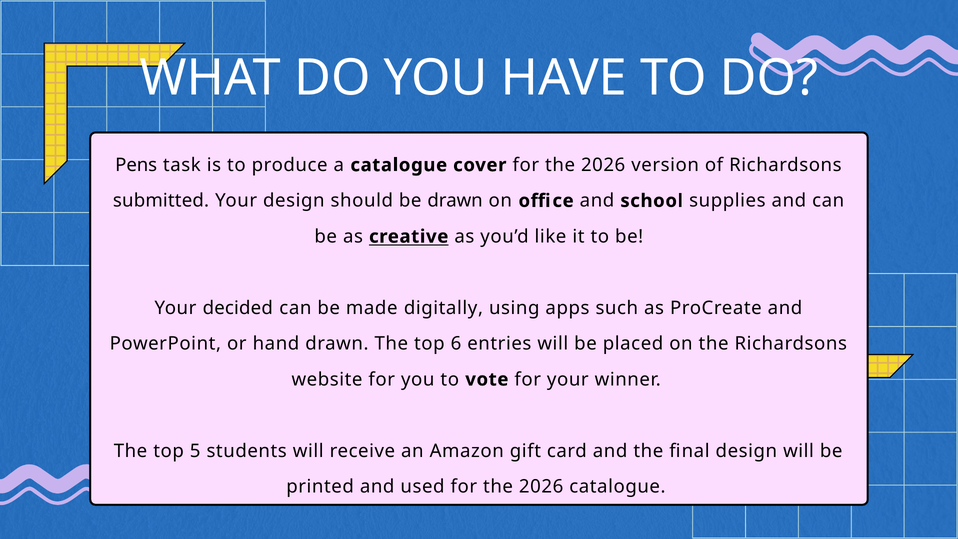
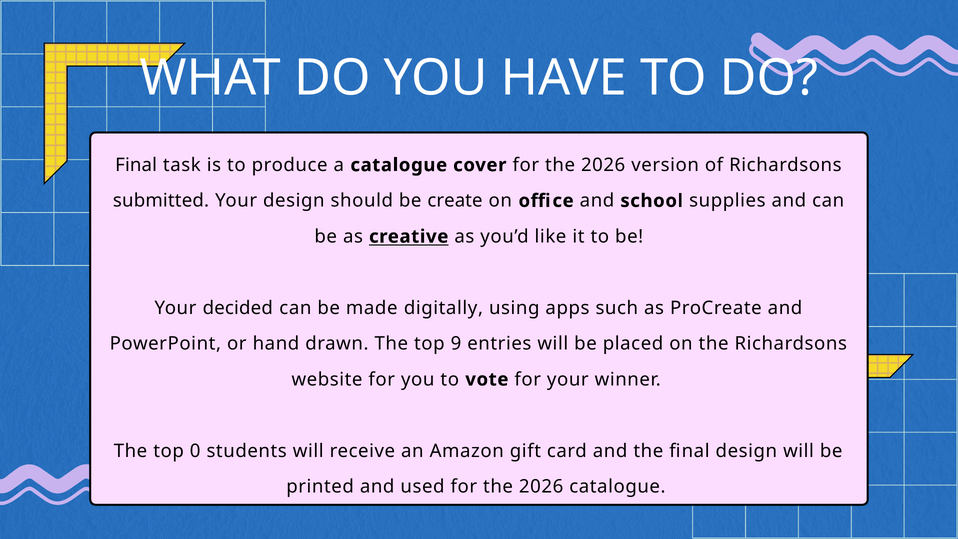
Pens: Pens -> Final (136, 165)
be drawn: drawn -> create (455, 201)
6: 6 -> 9 (456, 344)
5: 5 -> 0 (195, 451)
